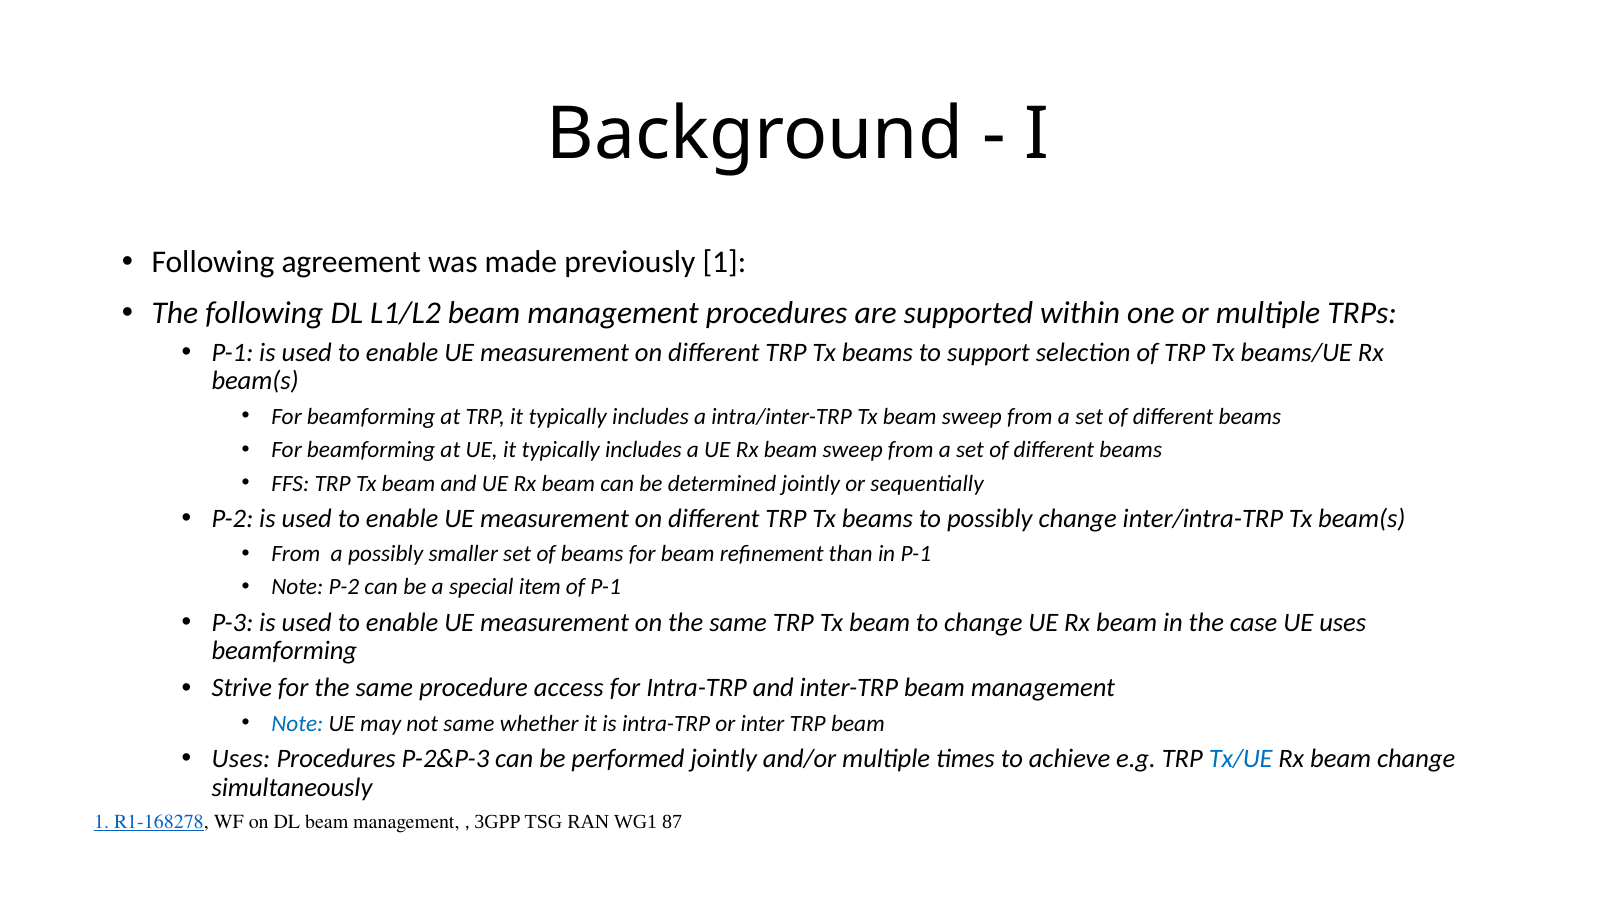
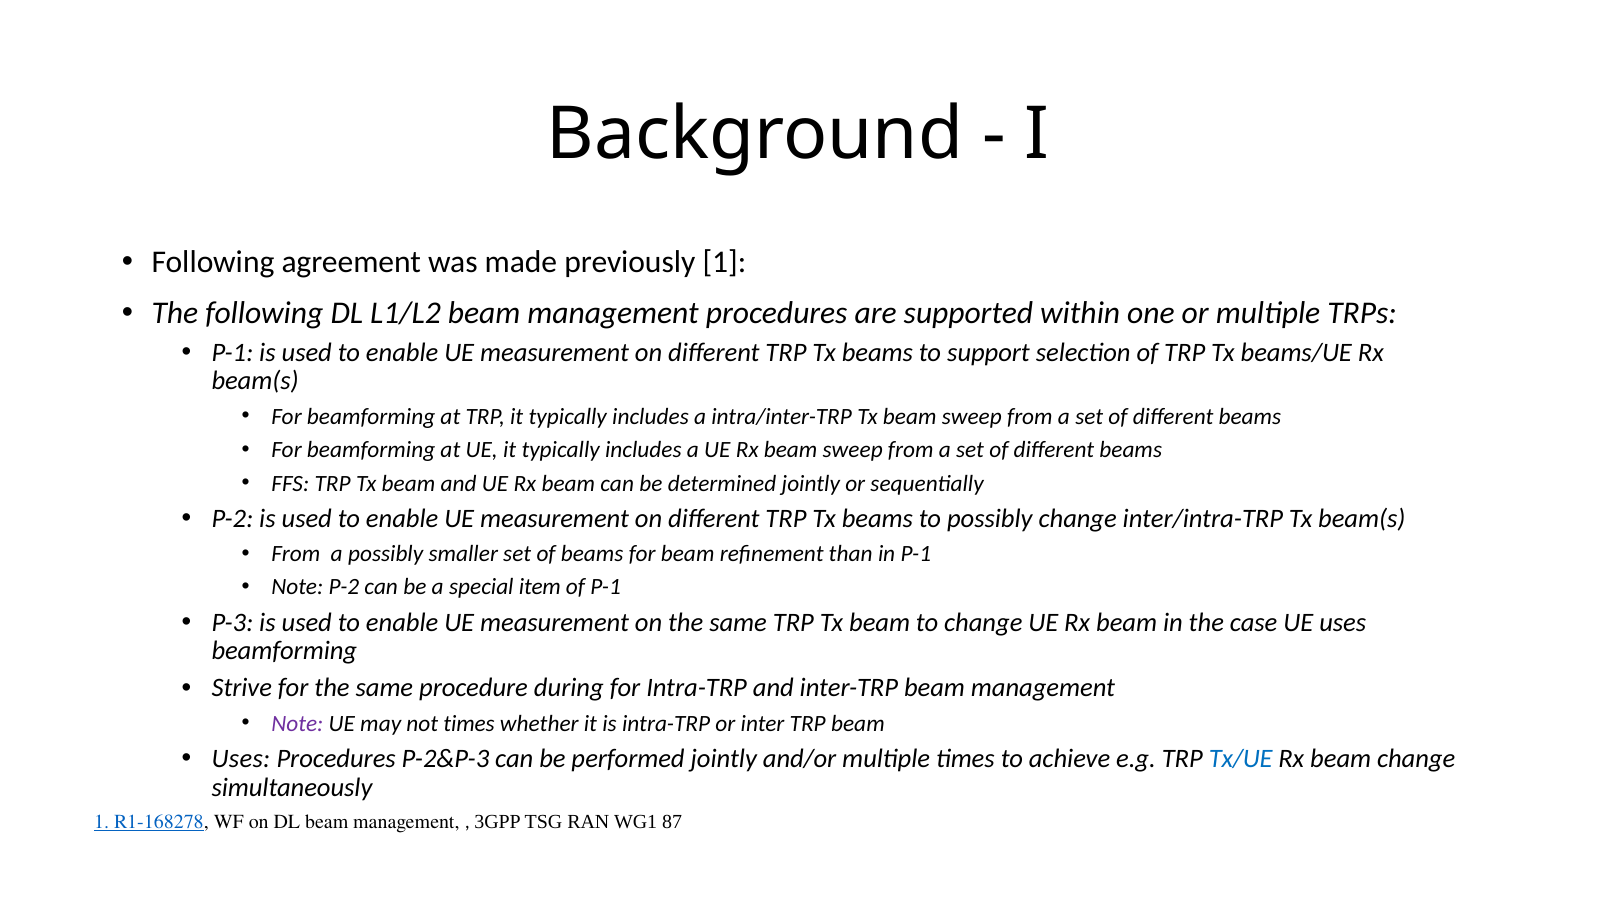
access: access -> during (569, 688)
Note colour: blue -> purple (297, 724)
not same: same -> times (469, 724)
